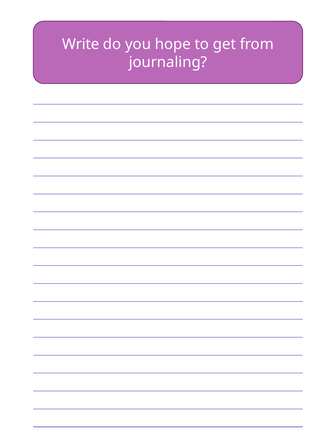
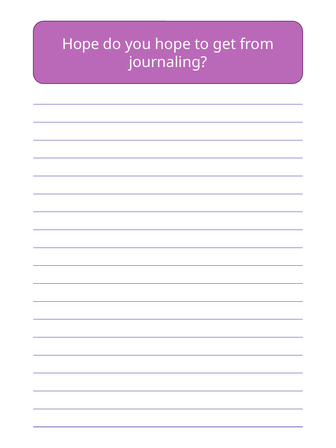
Write: Write -> Hope (81, 44)
